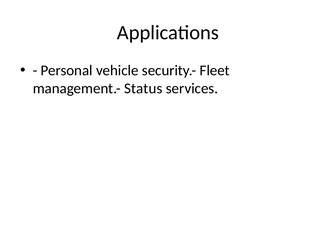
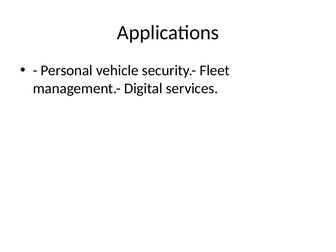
Status: Status -> Digital (143, 88)
